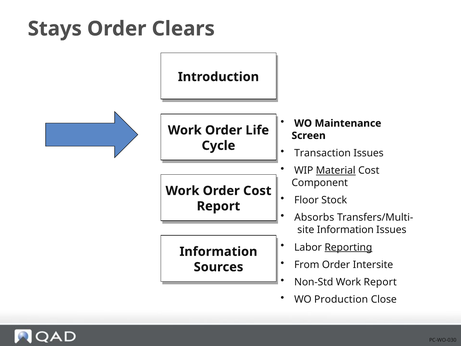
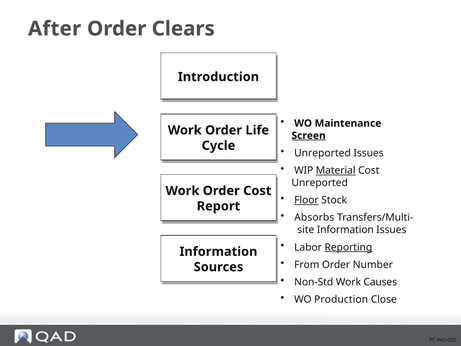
Stays: Stays -> After (55, 29)
Screen underline: none -> present (309, 136)
Transaction: Transaction -> Unreported (322, 153)
Component: Component -> Unreported (320, 183)
Floor underline: none -> present (306, 200)
Intersite: Intersite -> Number (373, 265)
Work Report: Report -> Causes (380, 282)
